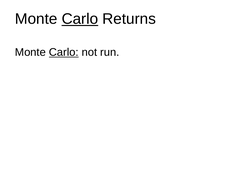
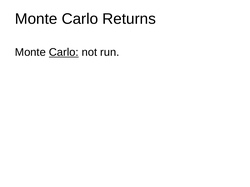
Carlo underline: present -> none (80, 19)
